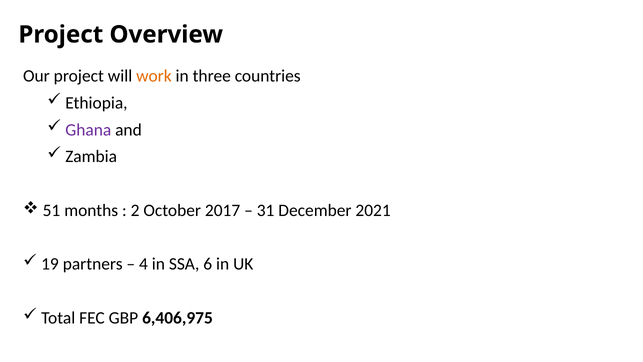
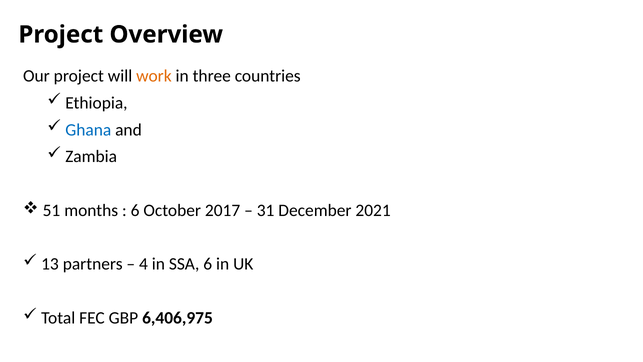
Ghana colour: purple -> blue (88, 130)
2: 2 -> 6 (135, 210)
19: 19 -> 13 (50, 264)
